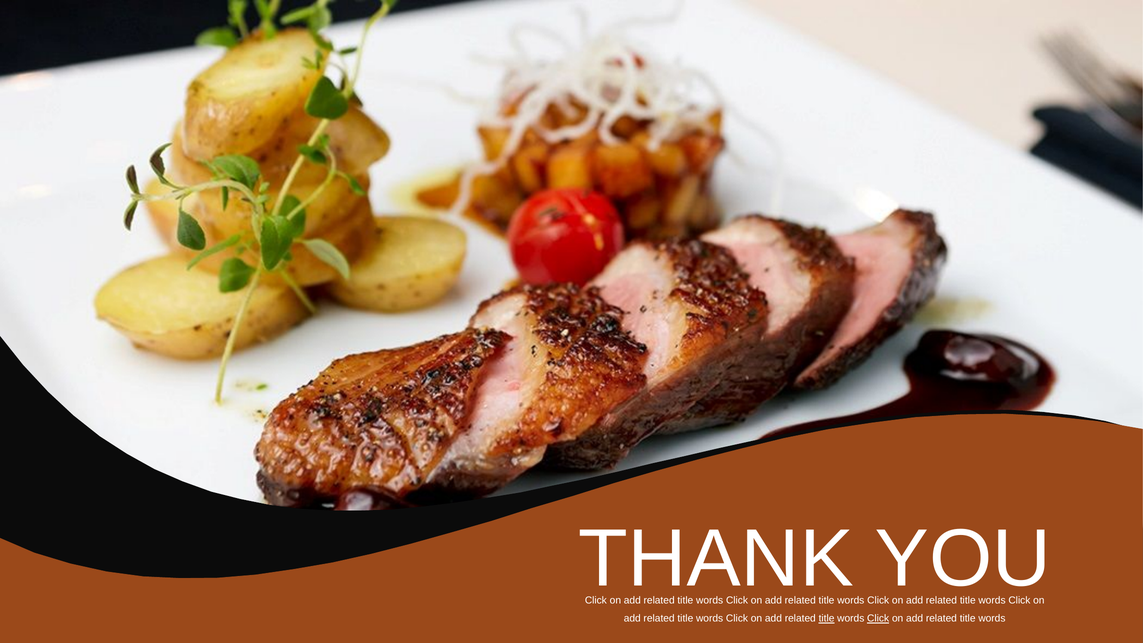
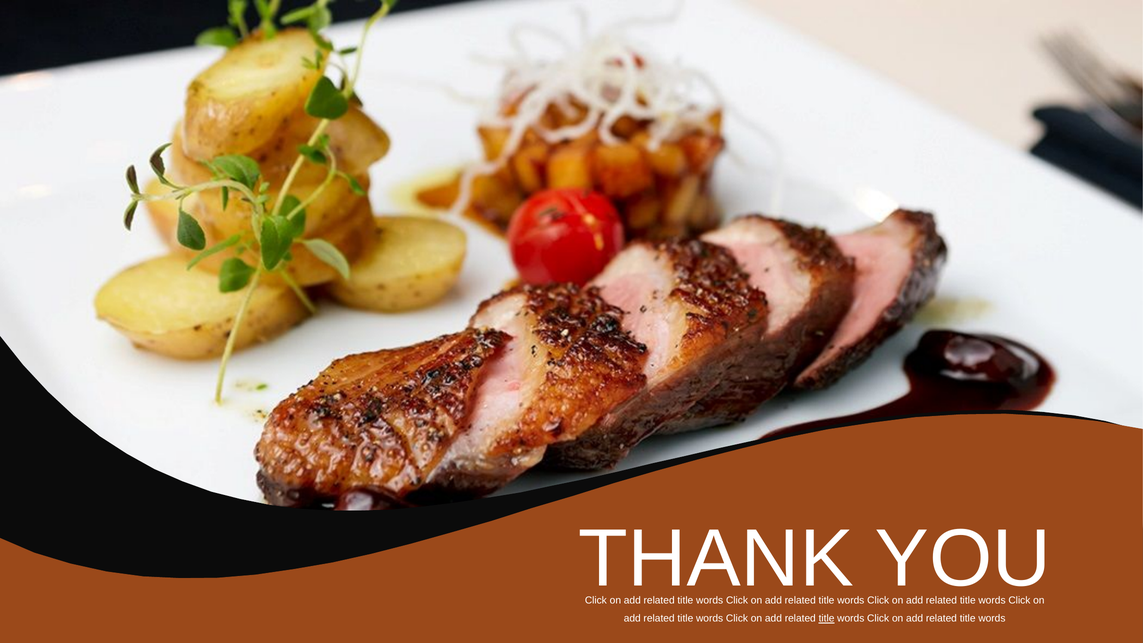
Click underline: present -> none (878, 619)
